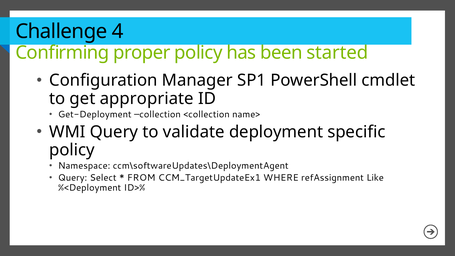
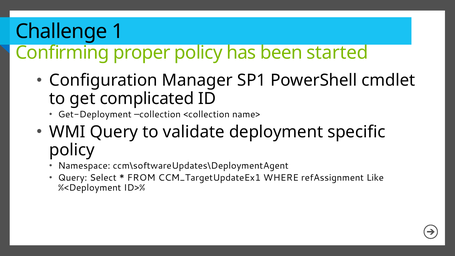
4: 4 -> 1 (118, 31)
appropriate: appropriate -> complicated (147, 98)
